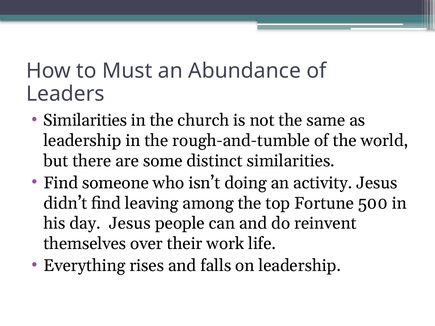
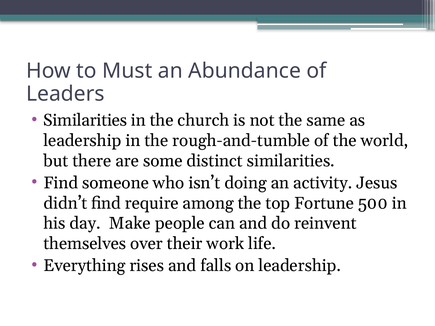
leaving: leaving -> require (152, 203)
day Jesus: Jesus -> Make (130, 224)
